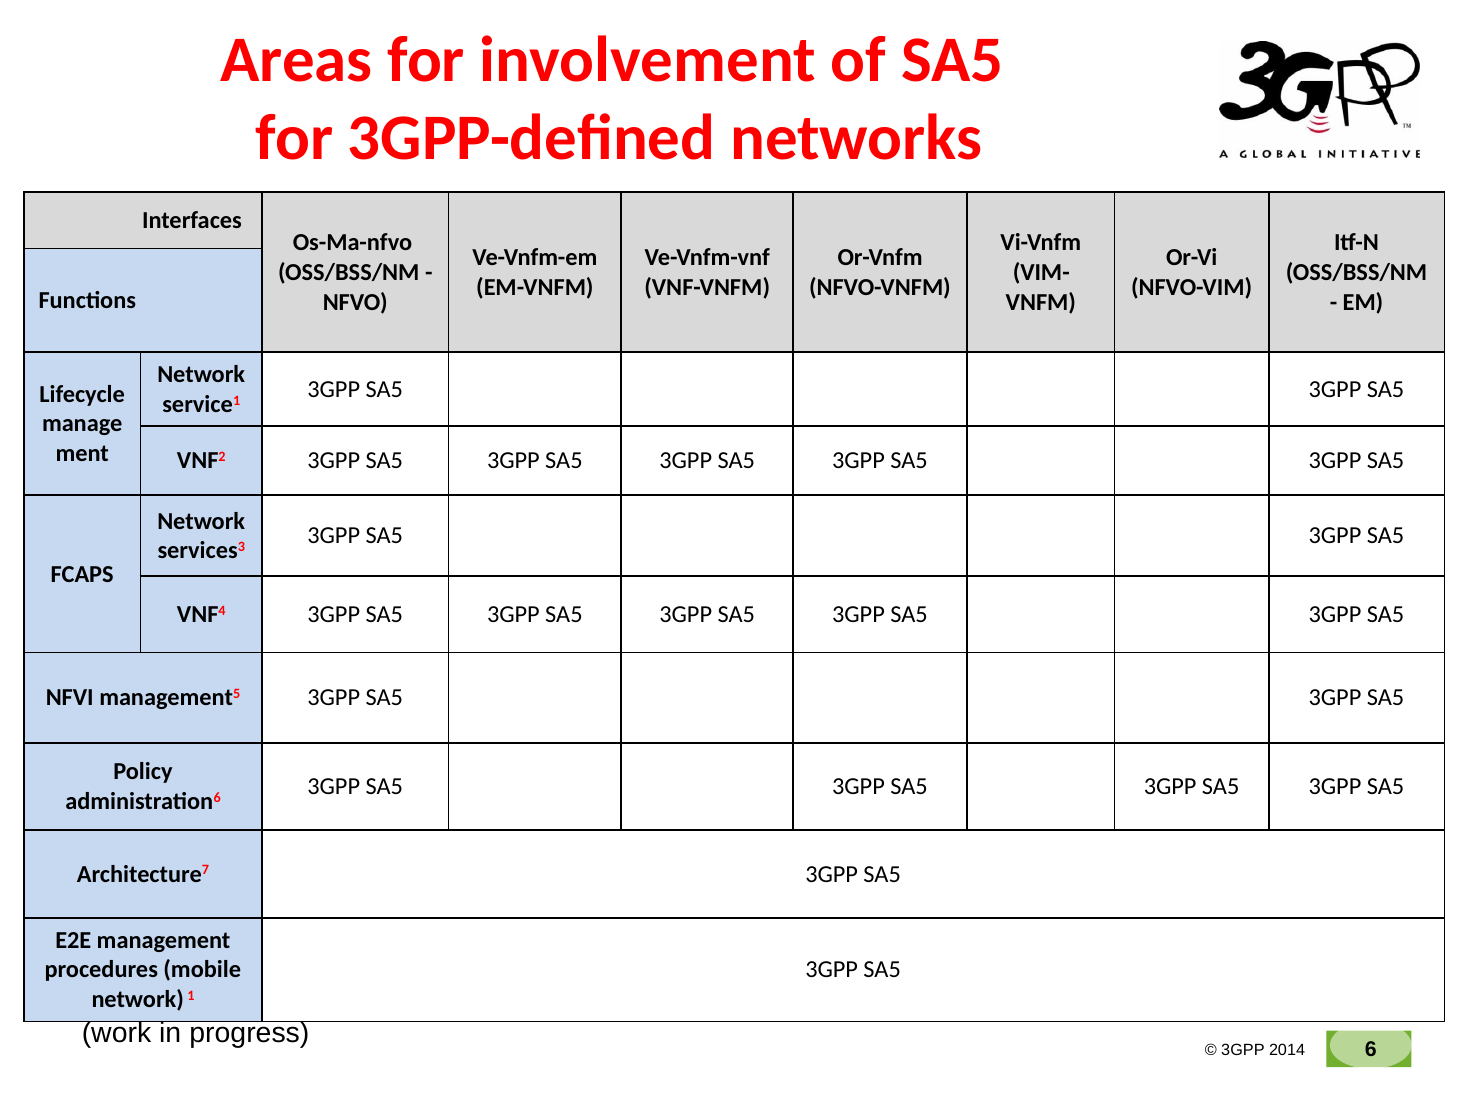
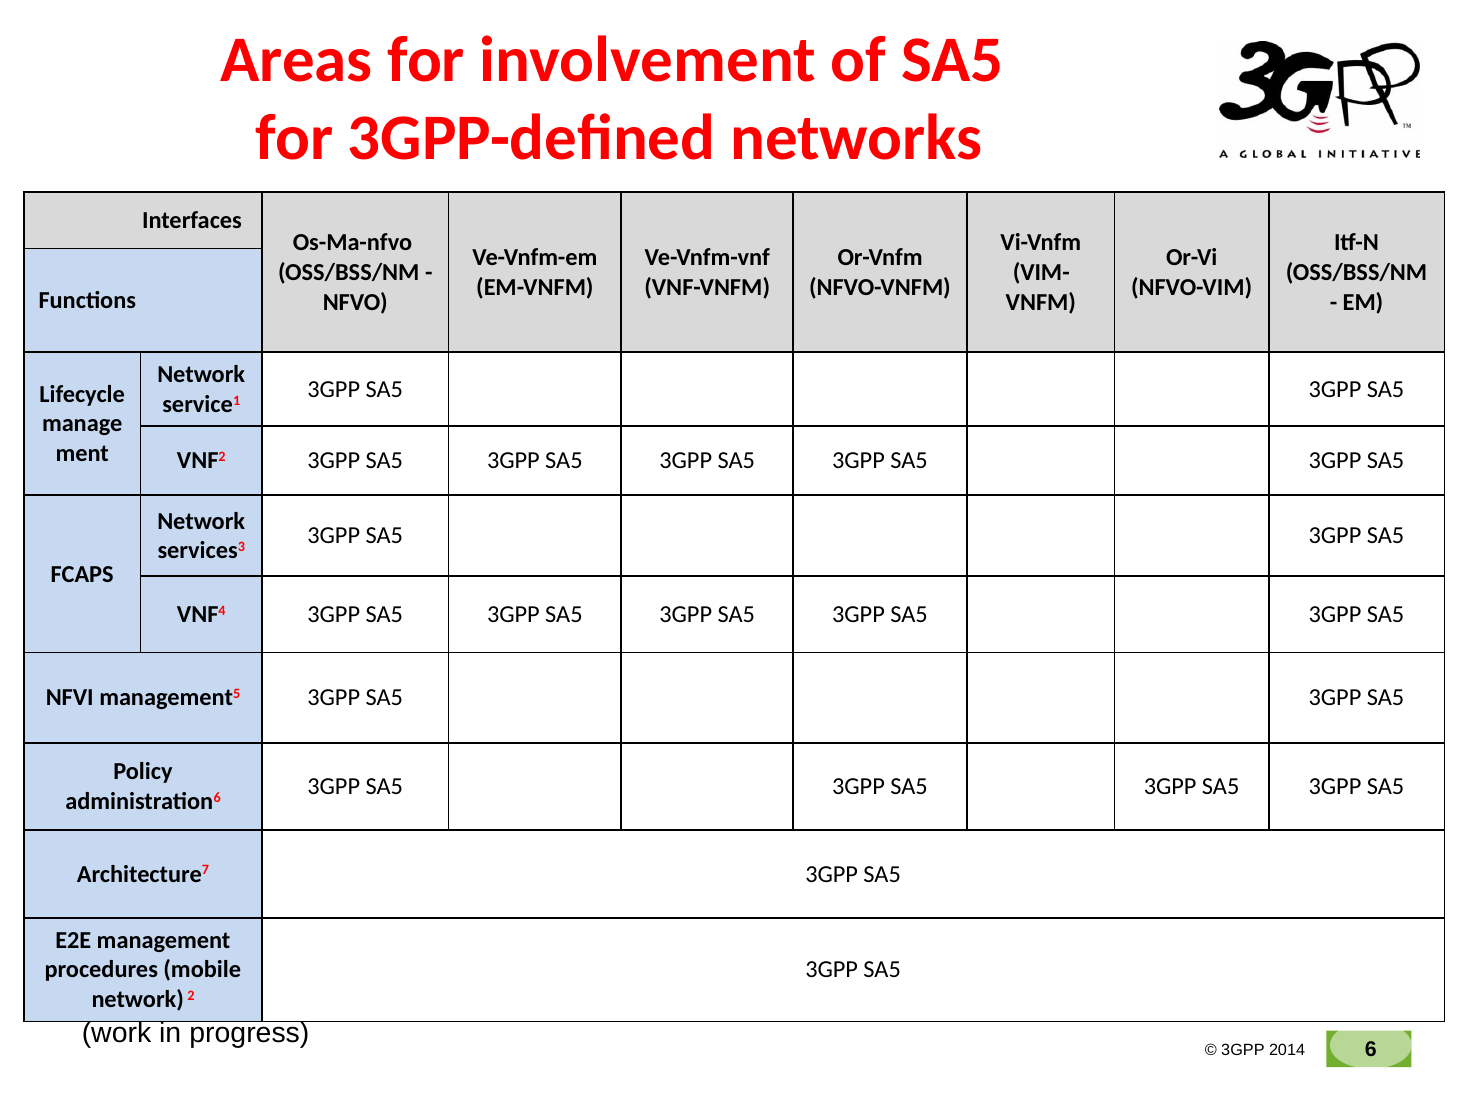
1: 1 -> 2 (191, 996)
